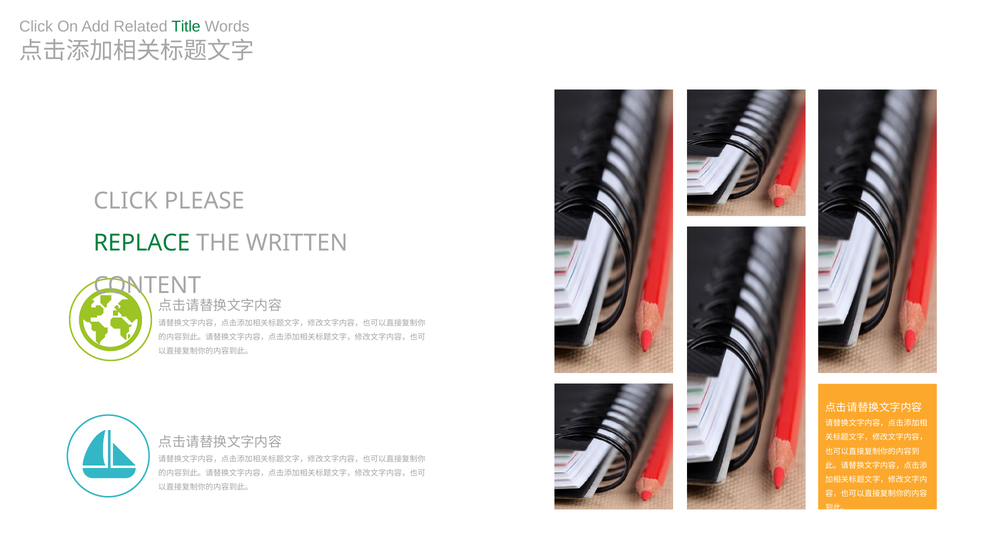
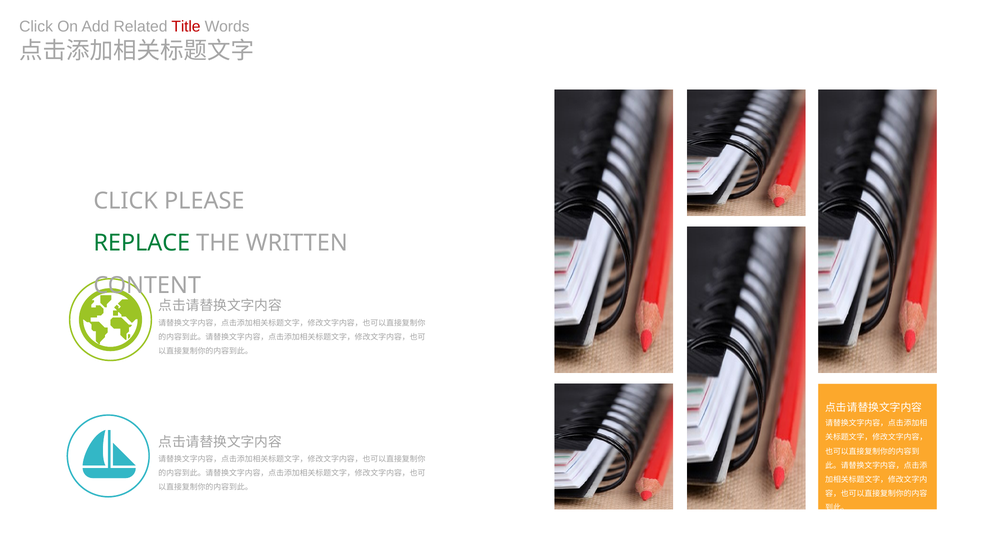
Title colour: green -> red (186, 27)
